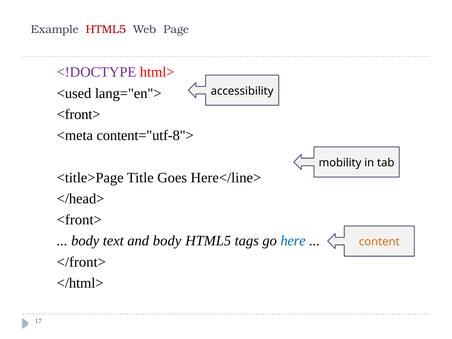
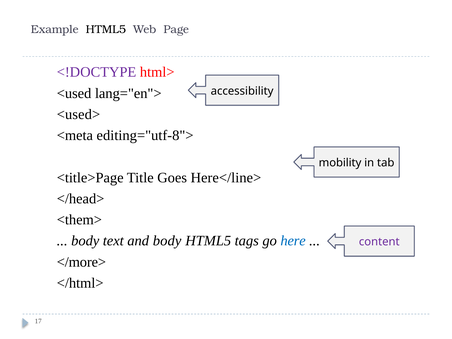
HTML5 colour: red -> black (106, 30)
<front>: <front> -> <used> (78, 114)
content="utf-8">: content="utf-8"> -> editing="utf-8"> (145, 135)
<front>: <front> -> <them> (79, 220)
content colour: orange -> purple (379, 242)
</front>: </front> -> </more> (81, 262)
